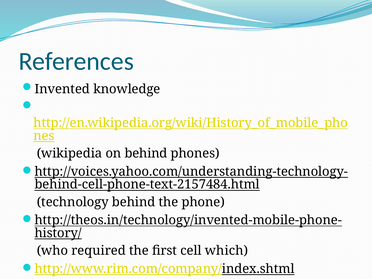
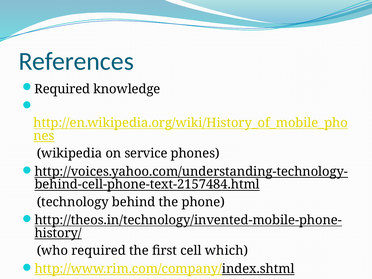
Invented: Invented -> Required (62, 89)
on behind: behind -> service (146, 153)
